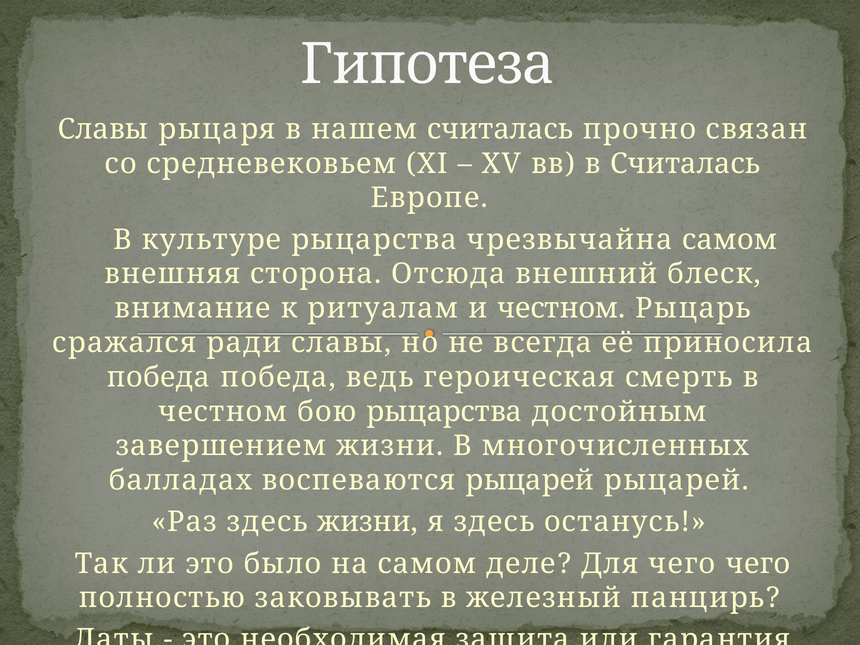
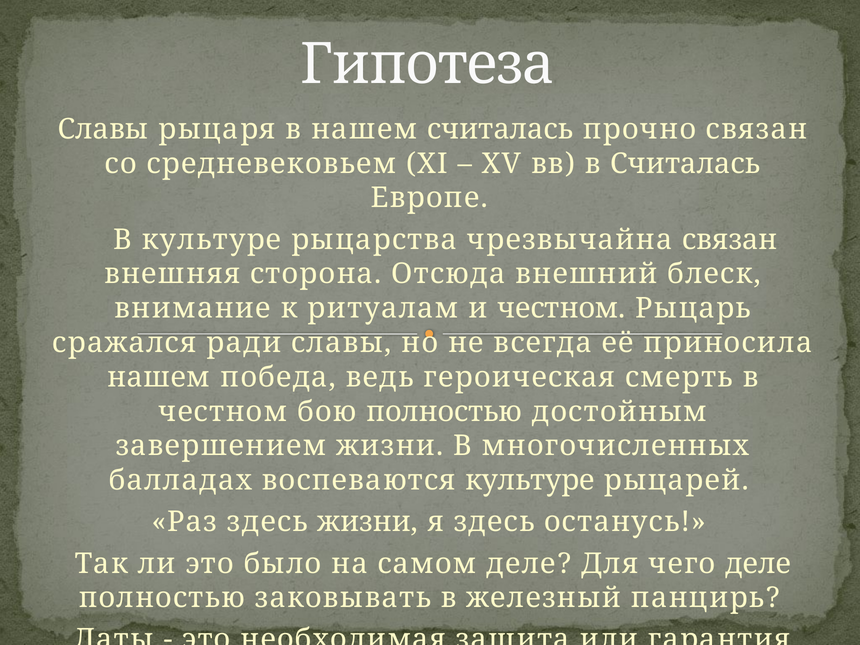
чрезвычайна самом: самом -> связан (730, 240)
победа: победа -> нашем (159, 377)
бою рыцарства: рыцарства -> полностью (444, 412)
воспеваются рыцарей: рыцарей -> культуре (530, 480)
чего чего: чего -> деле (758, 564)
